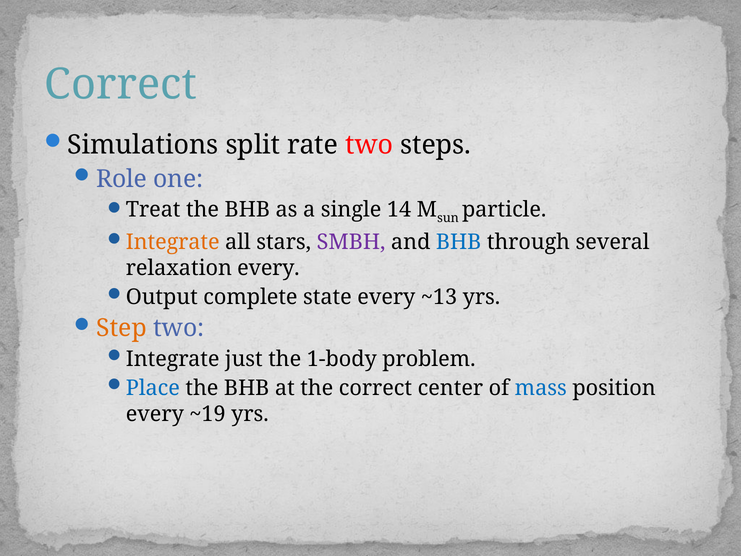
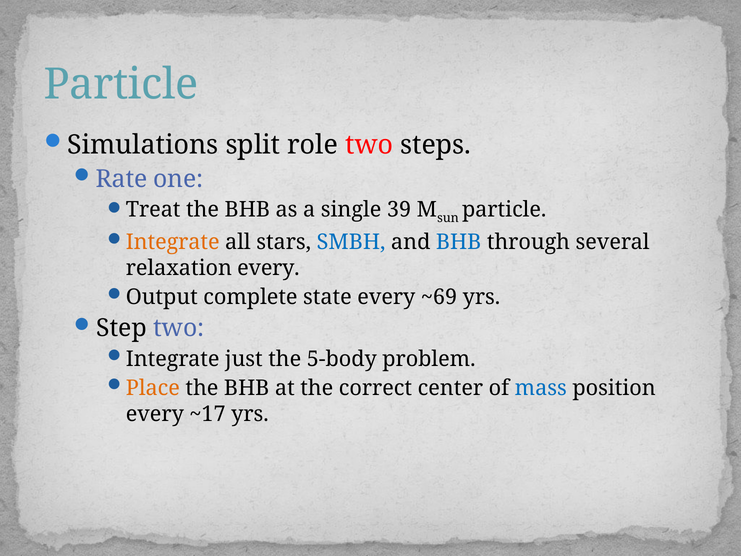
Correct: Correct -> Particle (121, 85)
rate: rate -> role (313, 145)
Role: Role -> Rate (122, 179)
14: 14 -> 39 (399, 210)
SMBH colour: purple -> blue (351, 242)
~13: ~13 -> ~69 (439, 297)
Step colour: orange -> black (121, 328)
1-body: 1-body -> 5-body (342, 359)
Place colour: blue -> orange (153, 388)
~19: ~19 -> ~17 (208, 414)
